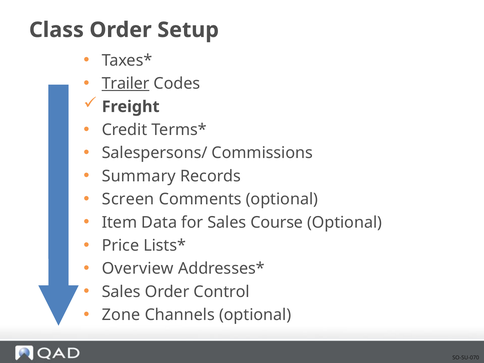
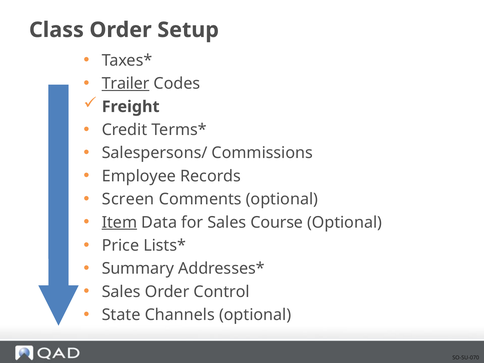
Summary: Summary -> Employee (139, 176)
Item underline: none -> present (119, 222)
Overview: Overview -> Summary (138, 269)
Zone: Zone -> State (121, 315)
